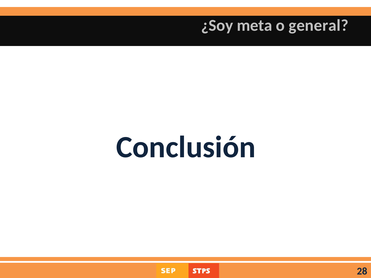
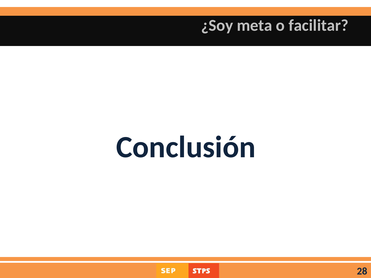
general: general -> facilitar (319, 26)
